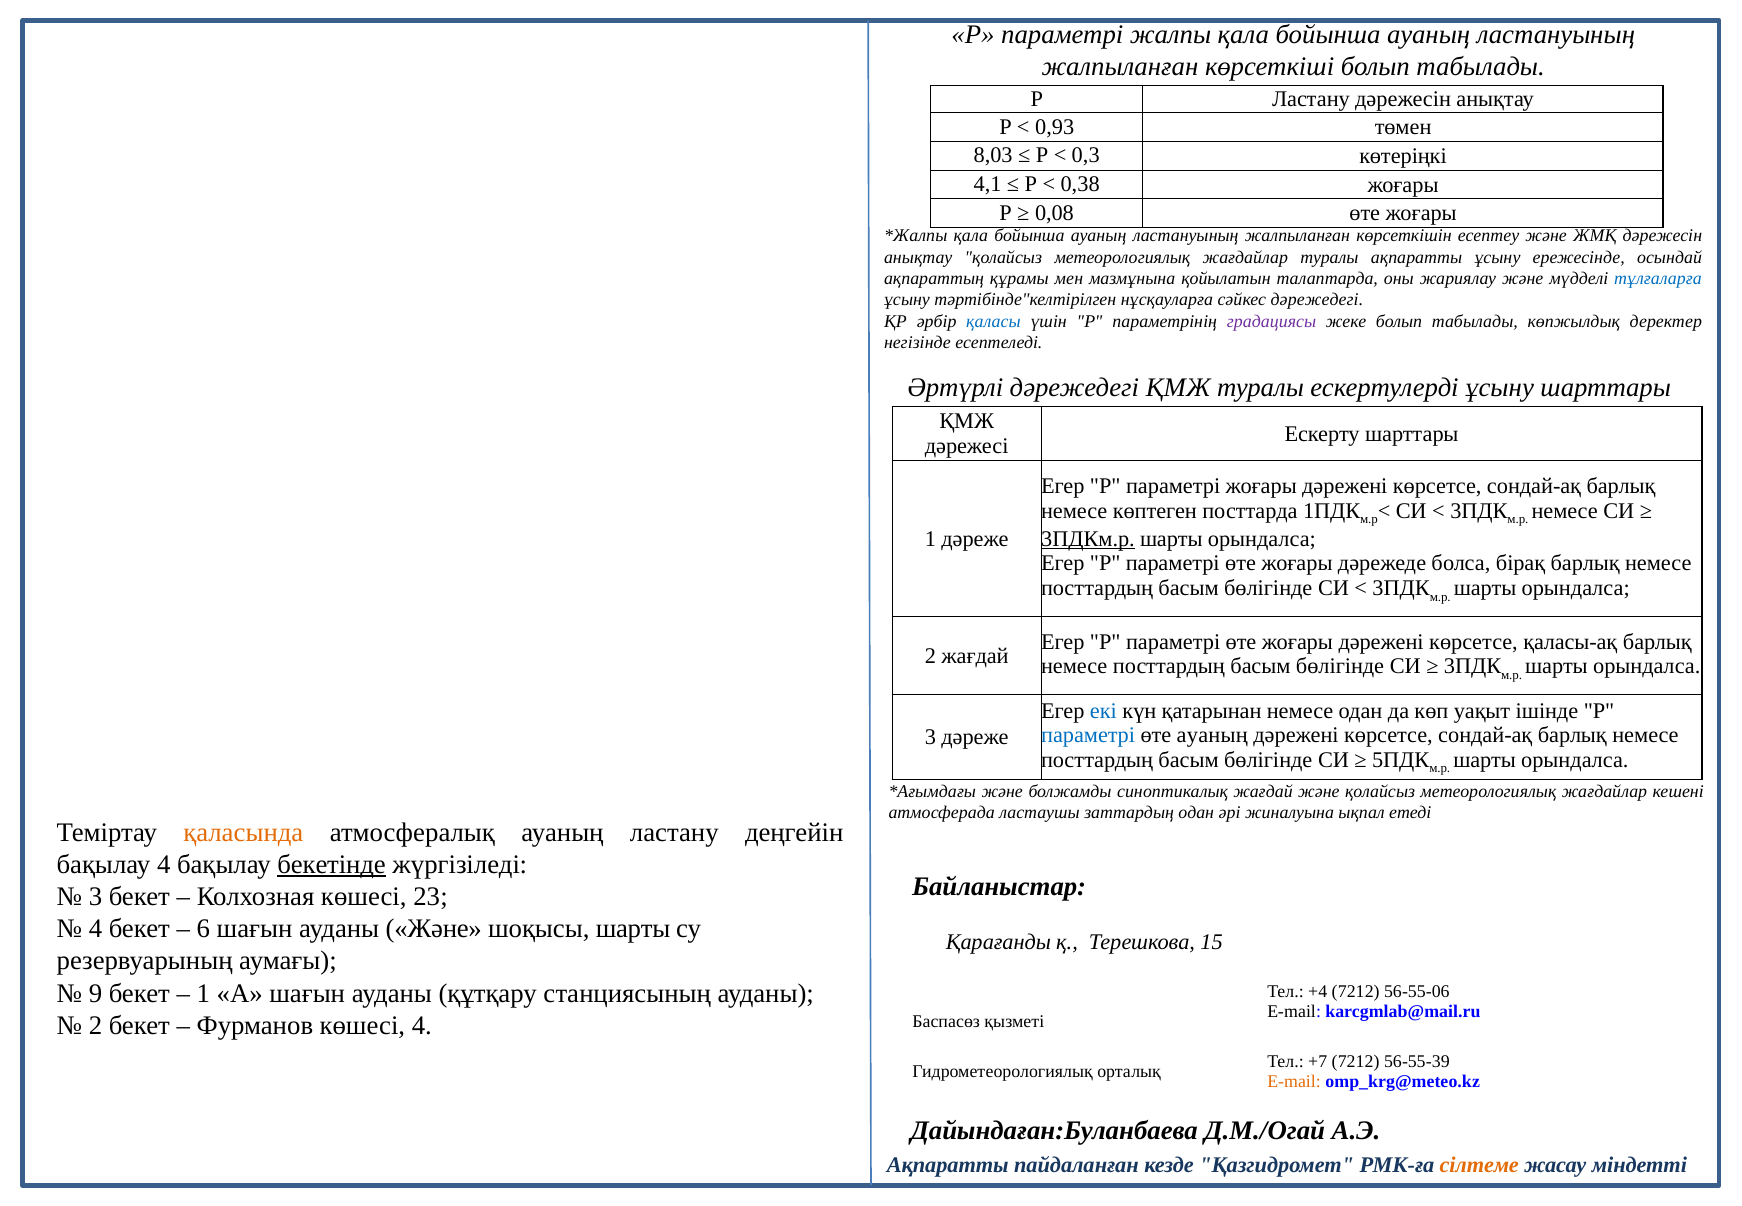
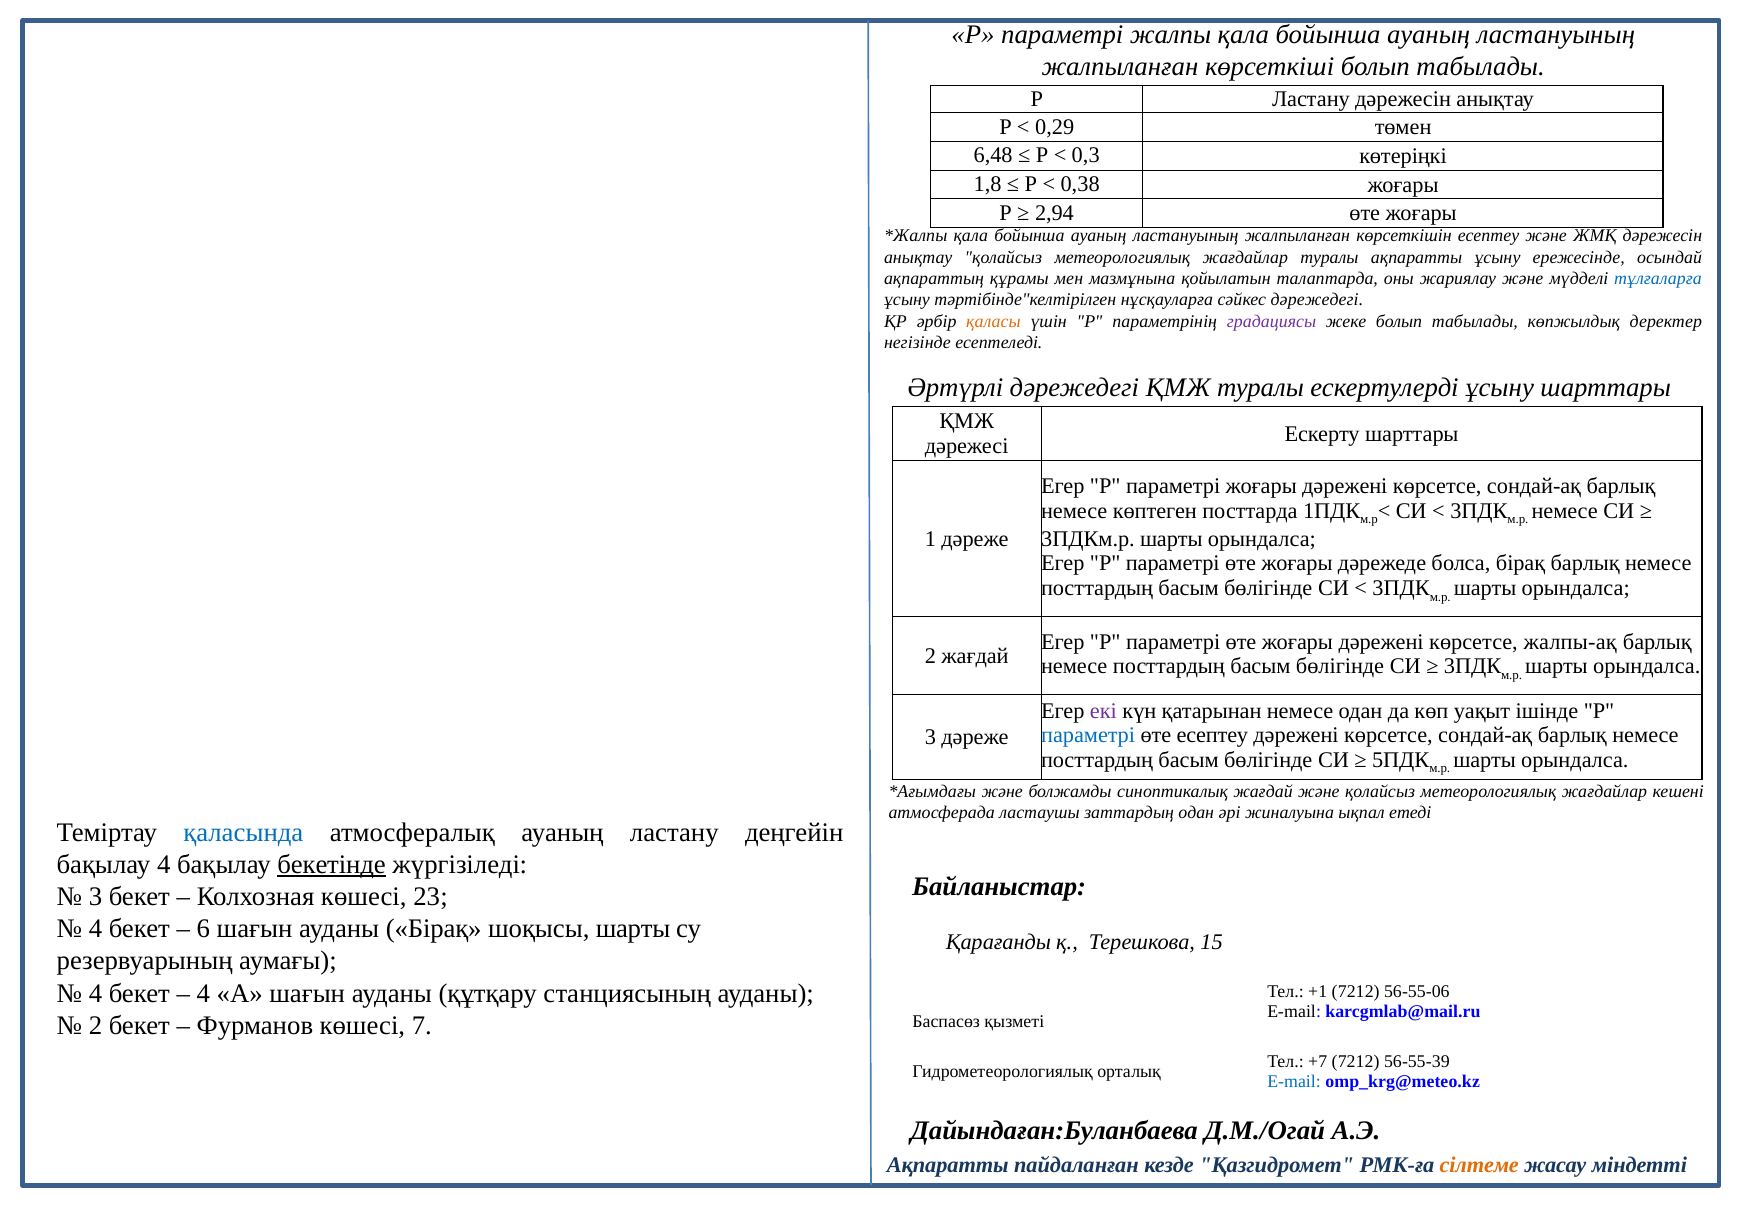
0,93: 0,93 -> 0,29 (1055, 127)
8,03: 8,03 -> 6,48 (993, 156)
4,1: 4,1 -> 1,8 (988, 184)
0,08: 0,08 -> 2,94 (1054, 213)
қаласы colour: blue -> orange (993, 321)
3ПДКм.р underline: present -> none (1088, 539)
қаласы-ақ: қаласы-ақ -> жалпы-ақ (1570, 642)
екі colour: blue -> purple (1103, 711)
өте ауаның: ауаның -> есептеу (1212, 735)
қаласында colour: orange -> blue (243, 833)
ауданы Және: Және -> Бірақ (434, 929)
9: 9 -> 4 (96, 993)
1: 1 -> 4 (203, 993)
+4: +4 -> +1 (1318, 992)
көшесі 4: 4 -> 7 (422, 1025)
E-mail colour: orange -> blue (1294, 1081)
